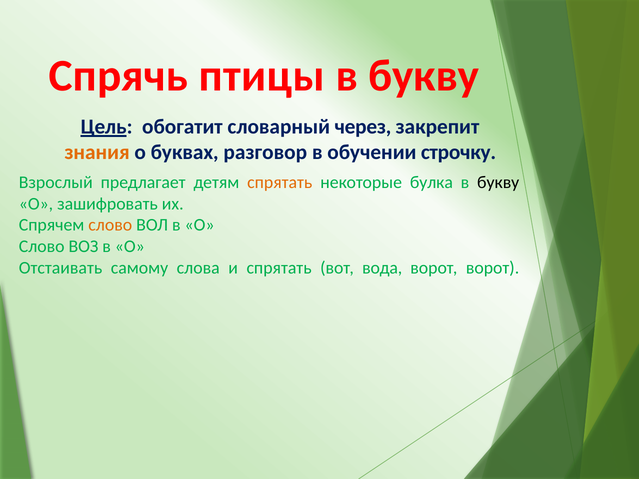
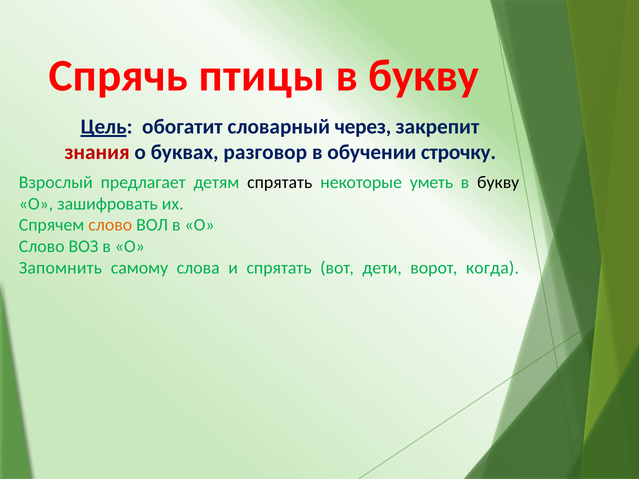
знания colour: orange -> red (97, 152)
спрятать colour: orange -> black (280, 183)
булка: булка -> уметь (431, 183)
Отстаивать: Отстаивать -> Запомнить (60, 268)
вода: вода -> дети (382, 268)
ворот ворот: ворот -> когда (492, 268)
